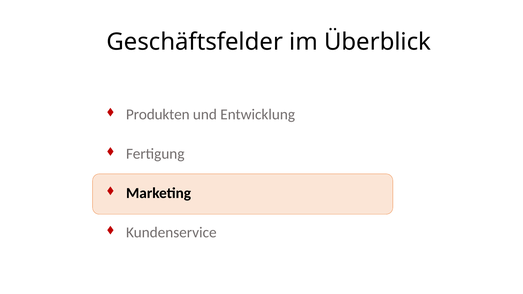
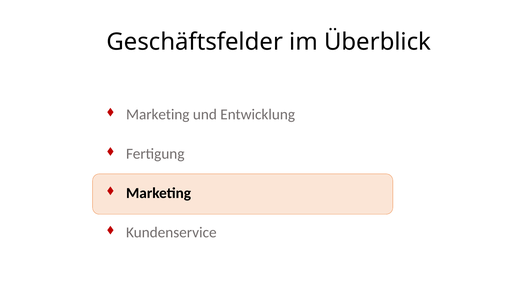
Produkten: Produkten -> Marketing (158, 114)
